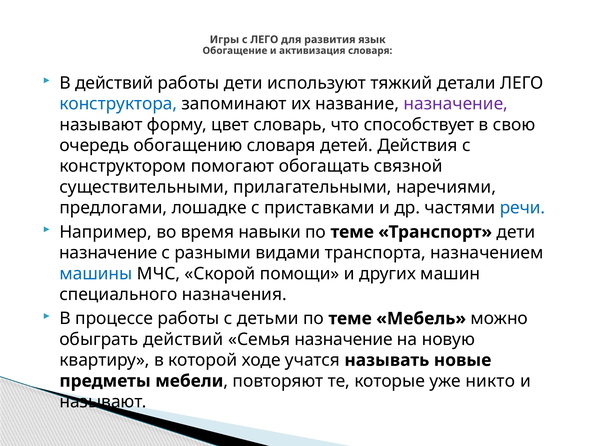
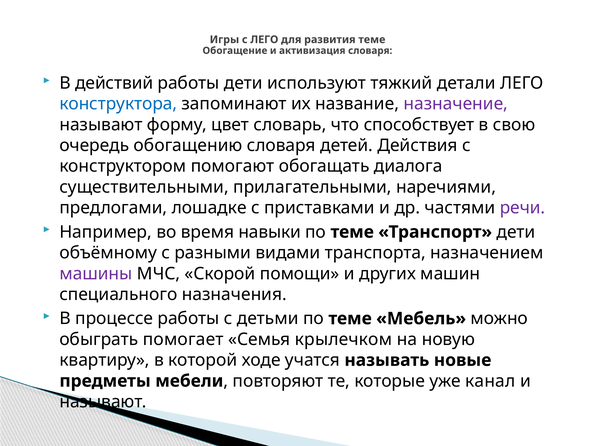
развития язык: язык -> теме (372, 40)
связной: связной -> диалога (408, 166)
речи colour: blue -> purple (523, 208)
назначение: назначение -> объёмному (108, 253)
машины colour: blue -> purple (96, 274)
обыграть действий: действий -> помогает (183, 340)
Семья назначение: назначение -> крылечком (343, 340)
никто: никто -> канал (490, 381)
